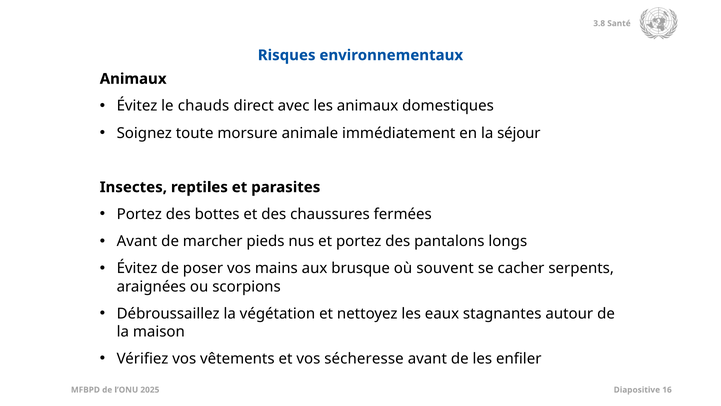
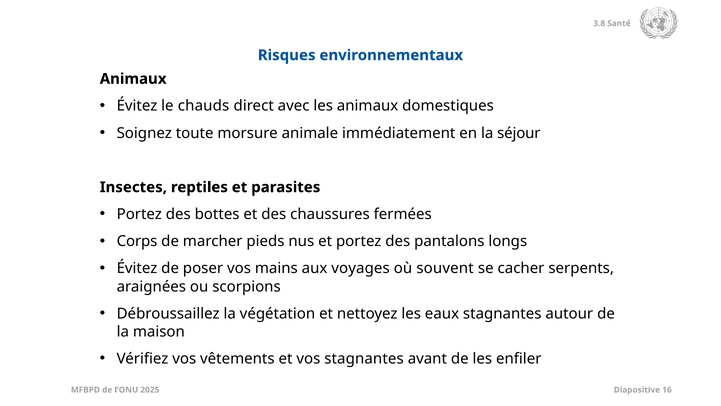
Avant: Avant -> Corps (137, 241)
brusque: brusque -> voyages (361, 268)
vos sécheresse: sécheresse -> stagnantes (364, 358)
